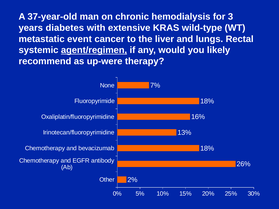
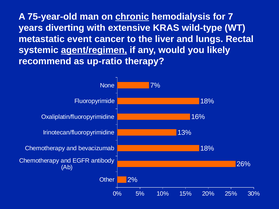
37-year-old: 37-year-old -> 75-year-old (52, 17)
chronic underline: none -> present (132, 17)
3: 3 -> 7 (231, 17)
diabetes: diabetes -> diverting (65, 28)
up-were: up-were -> up-ratio (105, 61)
